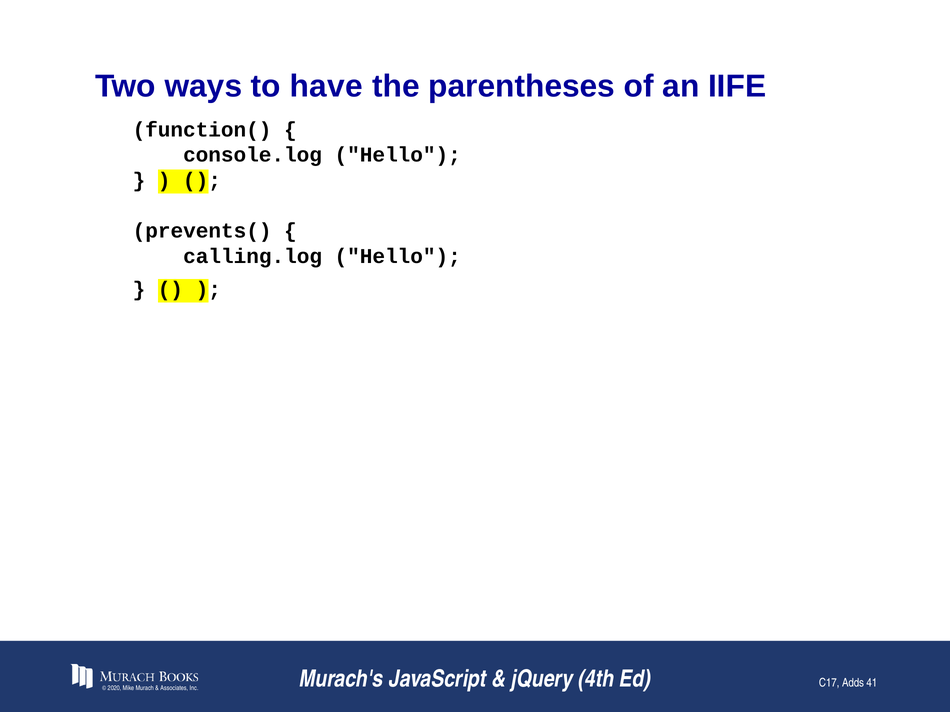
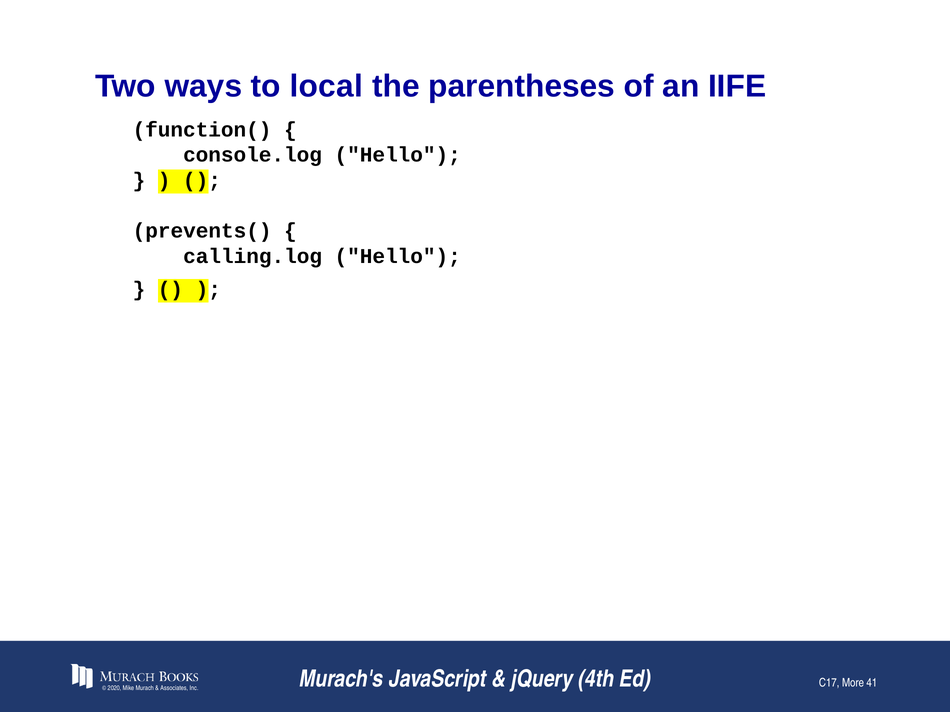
have: have -> local (326, 86)
Adds: Adds -> More (853, 684)
